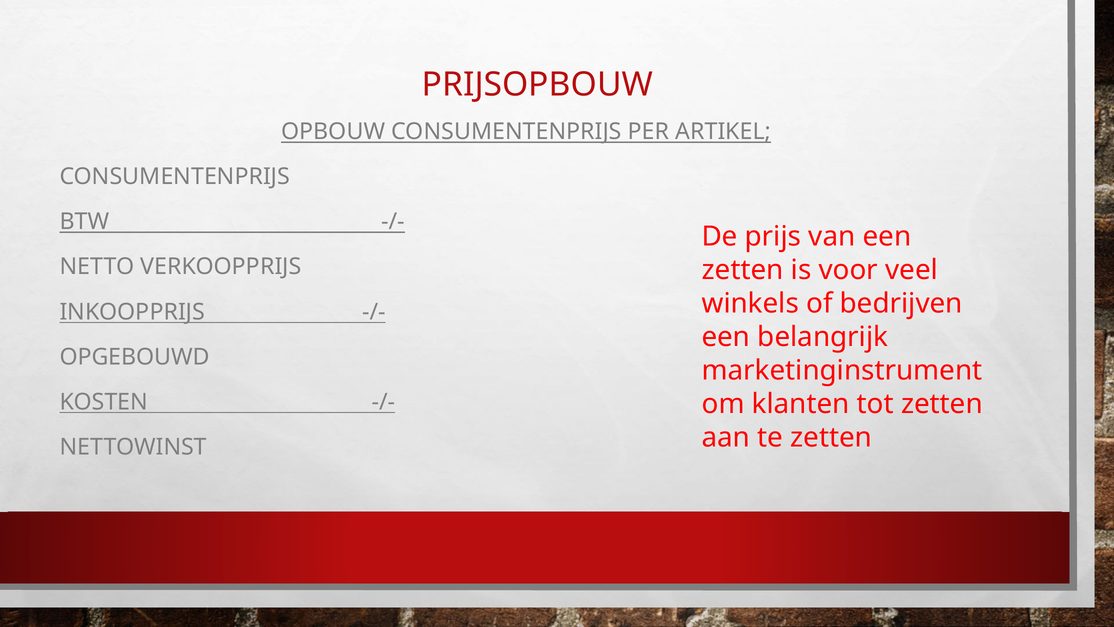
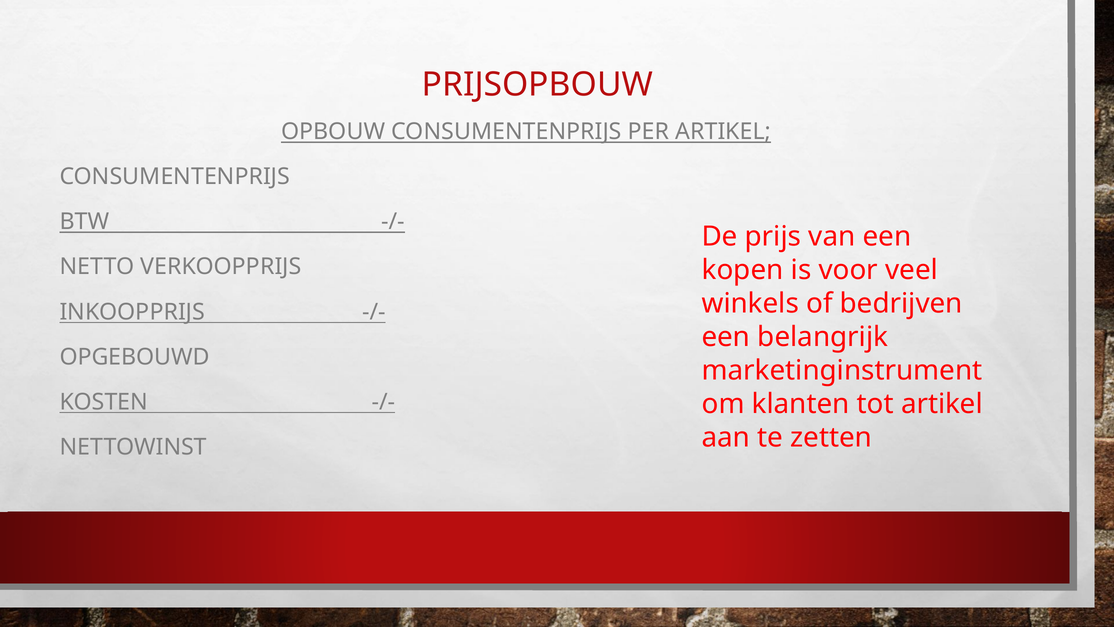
zetten: zetten -> kopen (743, 270)
tot zetten: zetten -> artikel (942, 404)
